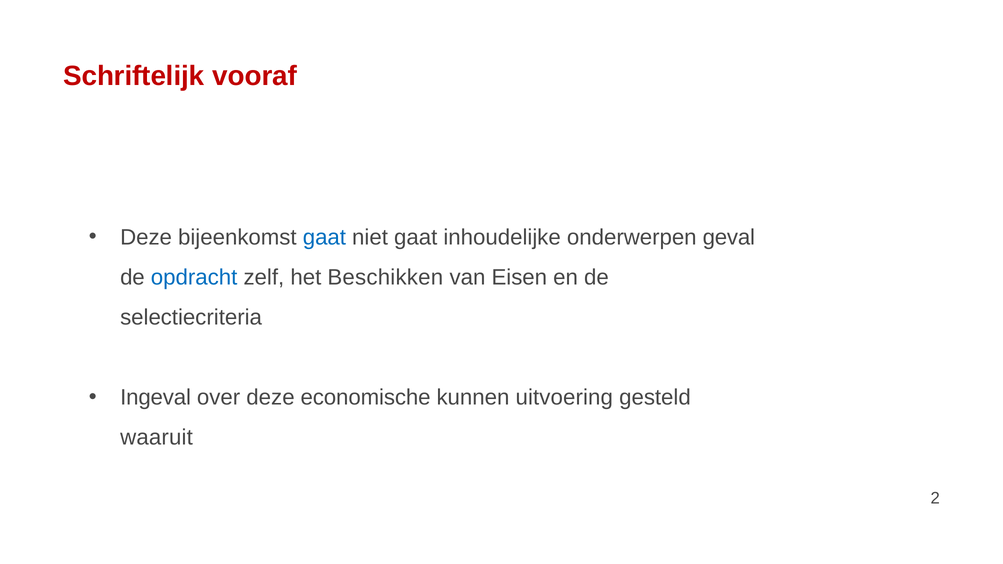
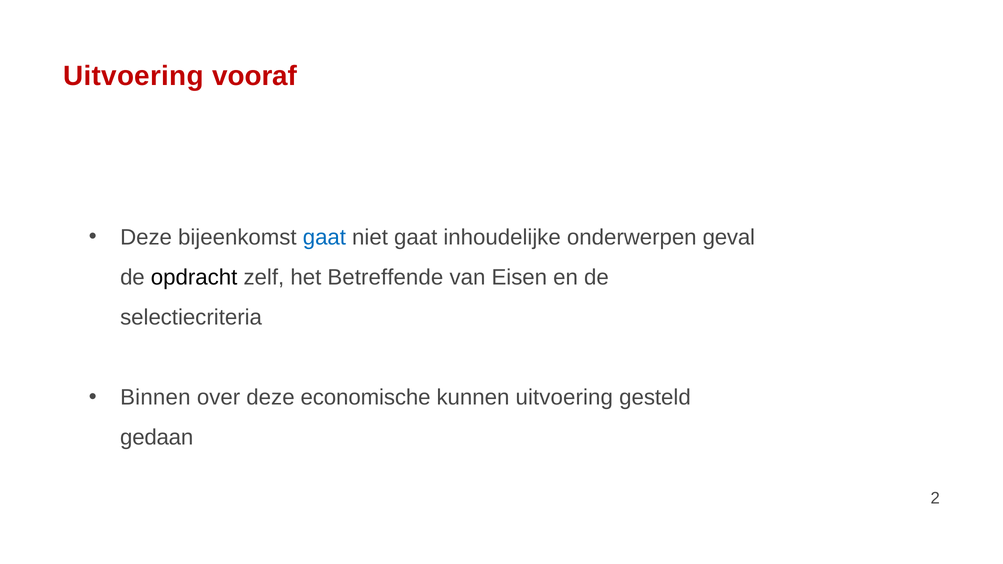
Schriftelijk: Schriftelijk -> Uitvoering (134, 76)
opdracht colour: blue -> black (194, 277)
Beschikken: Beschikken -> Betreffende (385, 277)
Ingeval: Ingeval -> Binnen (155, 398)
waaruit: waaruit -> gedaan (157, 438)
